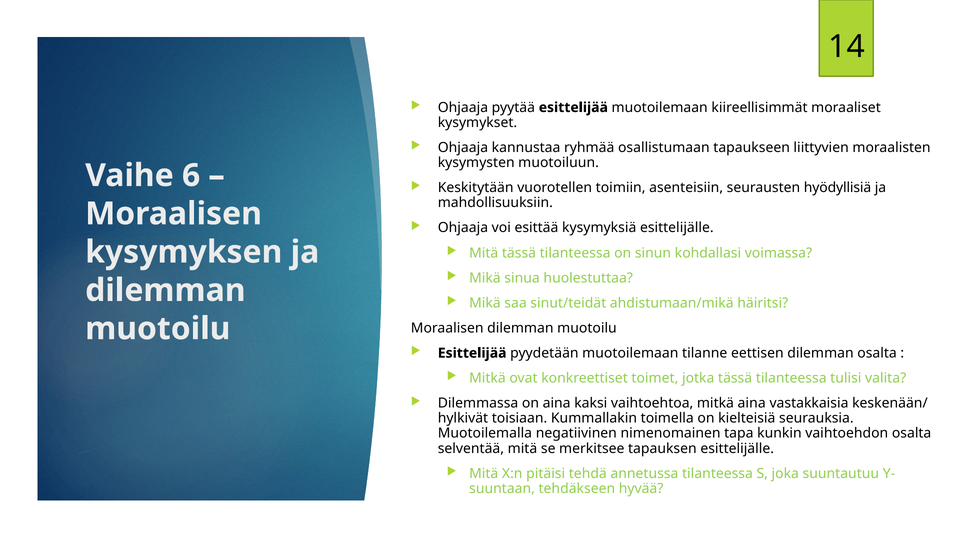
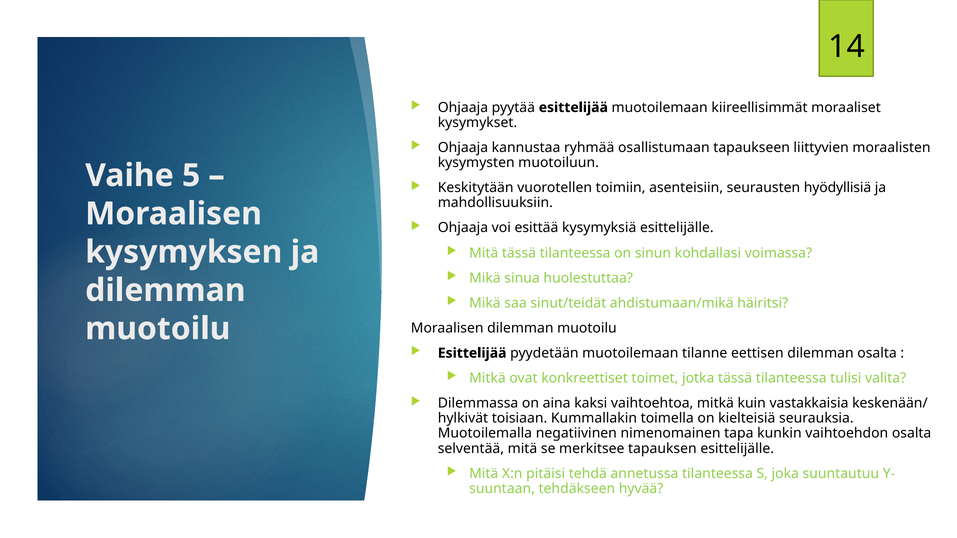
6: 6 -> 5 (191, 176)
mitkä aina: aina -> kuin (752, 403)
